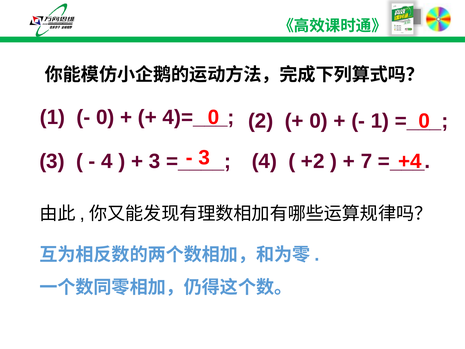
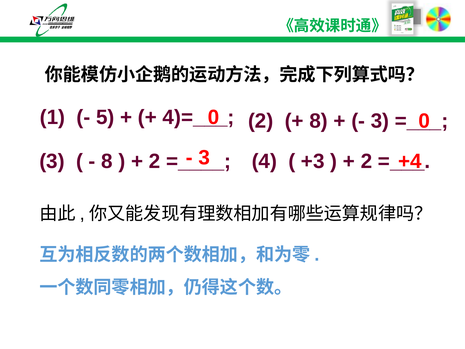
0: 0 -> 5 (105, 117)
0: 0 -> 8 (319, 121)
1: 1 -> 3 (380, 121)
4: 4 -> 8 (107, 161)
3: 3 -> 2 (155, 161)
+2: +2 -> +3 (313, 161)
7: 7 -> 2 (366, 161)
